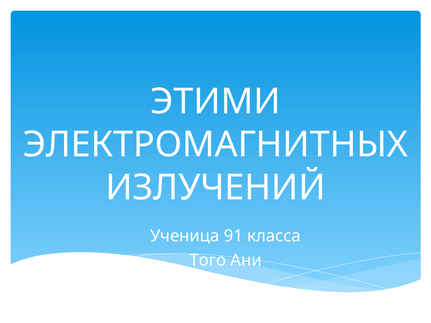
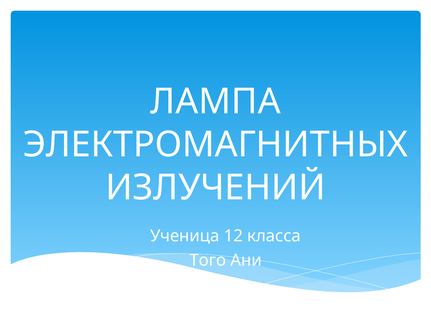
ЭТИМИ: ЭТИМИ -> ЛАМПА (215, 102)
91: 91 -> 12 (233, 236)
